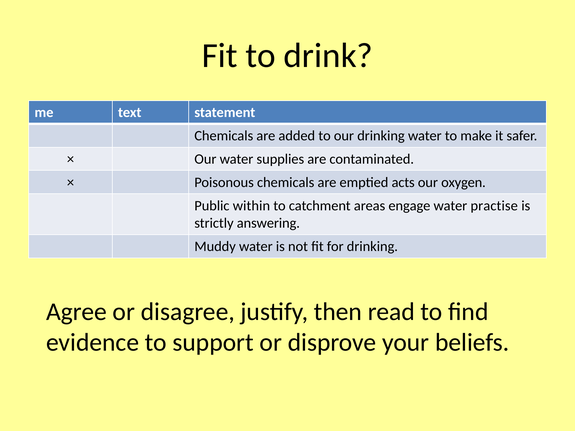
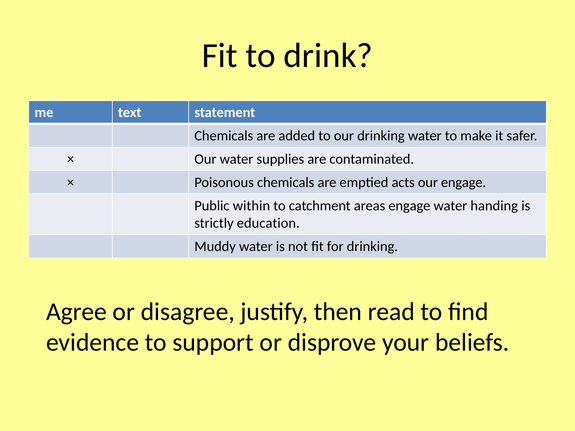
our oxygen: oxygen -> engage (463, 182)
practise: practise -> handing (494, 206)
answering: answering -> education (268, 223)
